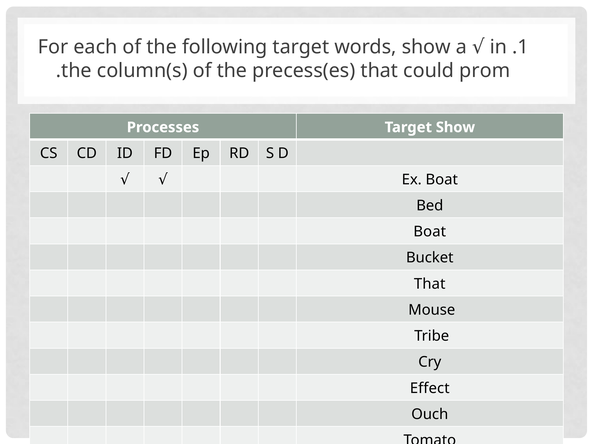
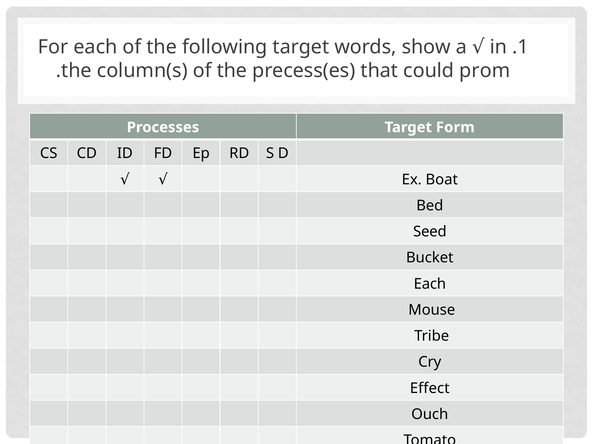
Target Show: Show -> Form (455, 128)
Boat: Boat -> Seed (430, 232)
That: That -> Each (430, 284)
